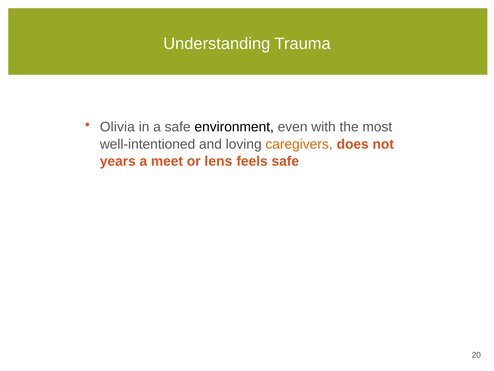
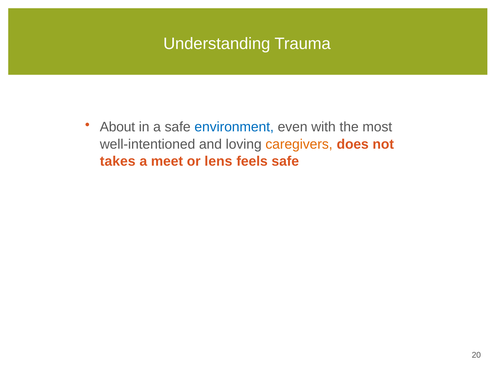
Olivia: Olivia -> About (117, 127)
environment colour: black -> blue (234, 127)
years: years -> takes (118, 161)
